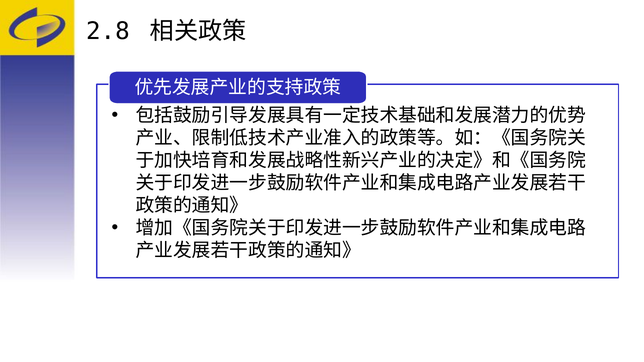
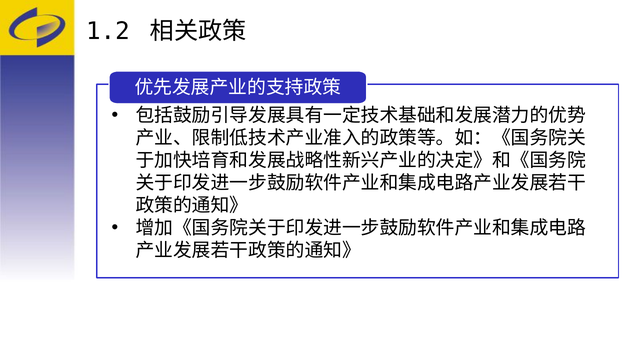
2.8: 2.8 -> 1.2 (108, 31)
